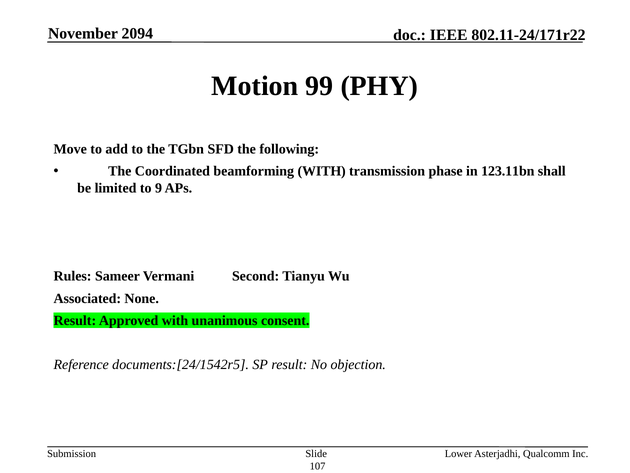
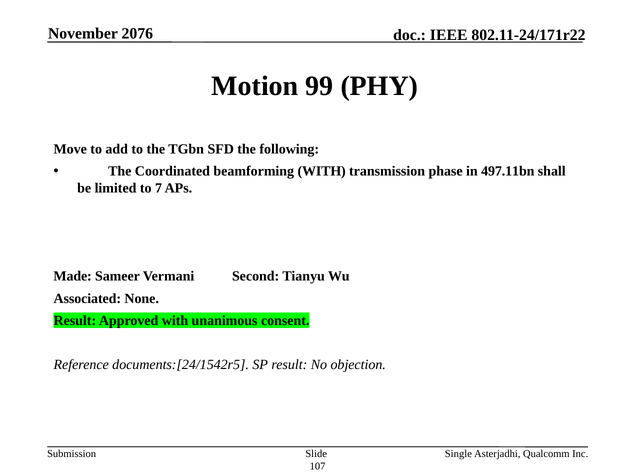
2094: 2094 -> 2076 (137, 33)
123.11bn: 123.11bn -> 497.11bn (508, 171)
9: 9 -> 7 (159, 188)
Rules: Rules -> Made (73, 276)
Lower: Lower -> Single (458, 453)
